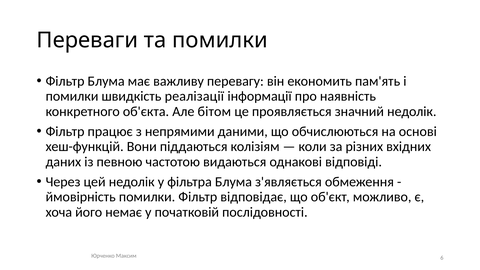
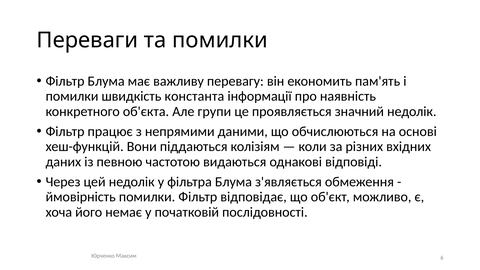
реалізації: реалізації -> константа (194, 96)
бітом: бітом -> групи (214, 111)
